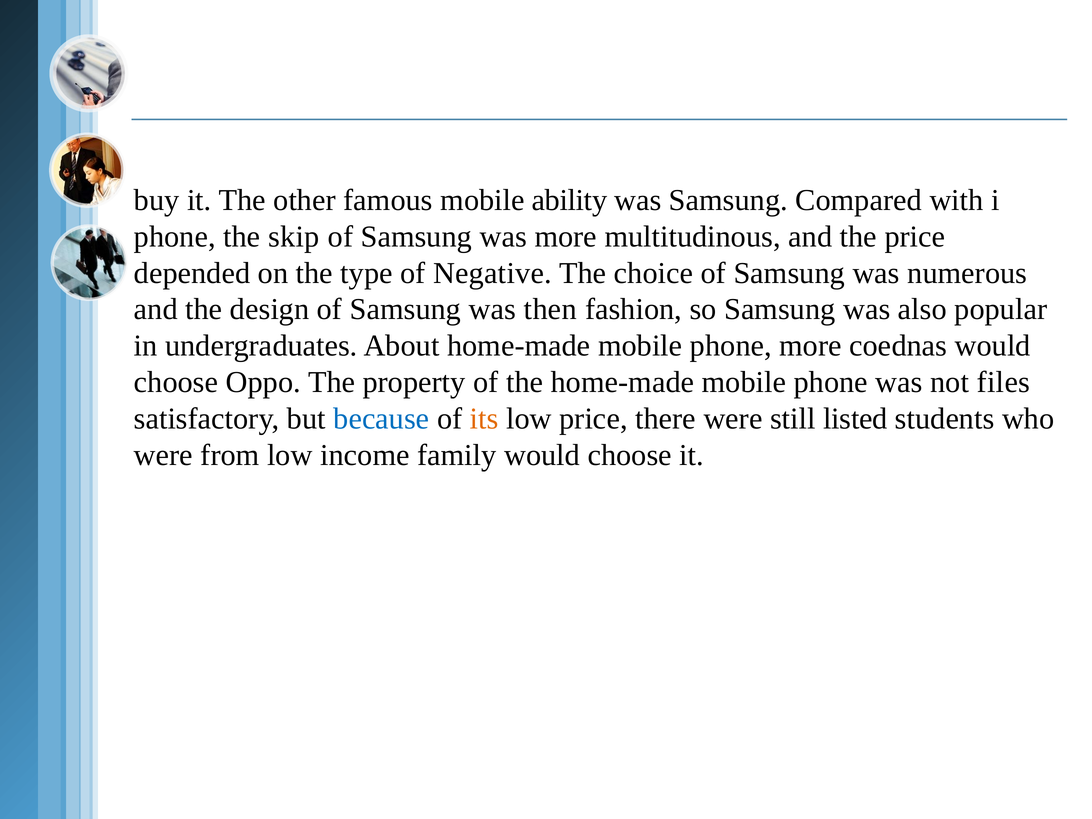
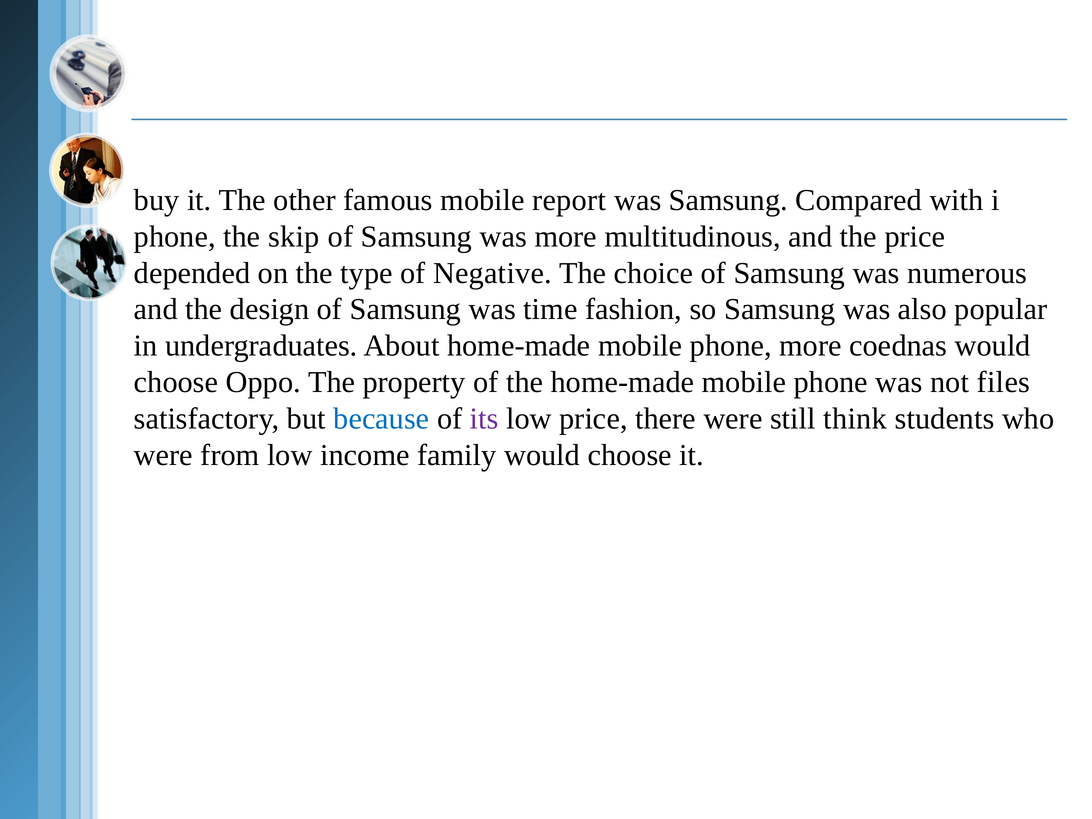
ability: ability -> report (569, 200)
then: then -> time (550, 309)
its colour: orange -> purple (484, 419)
listed: listed -> think (855, 419)
